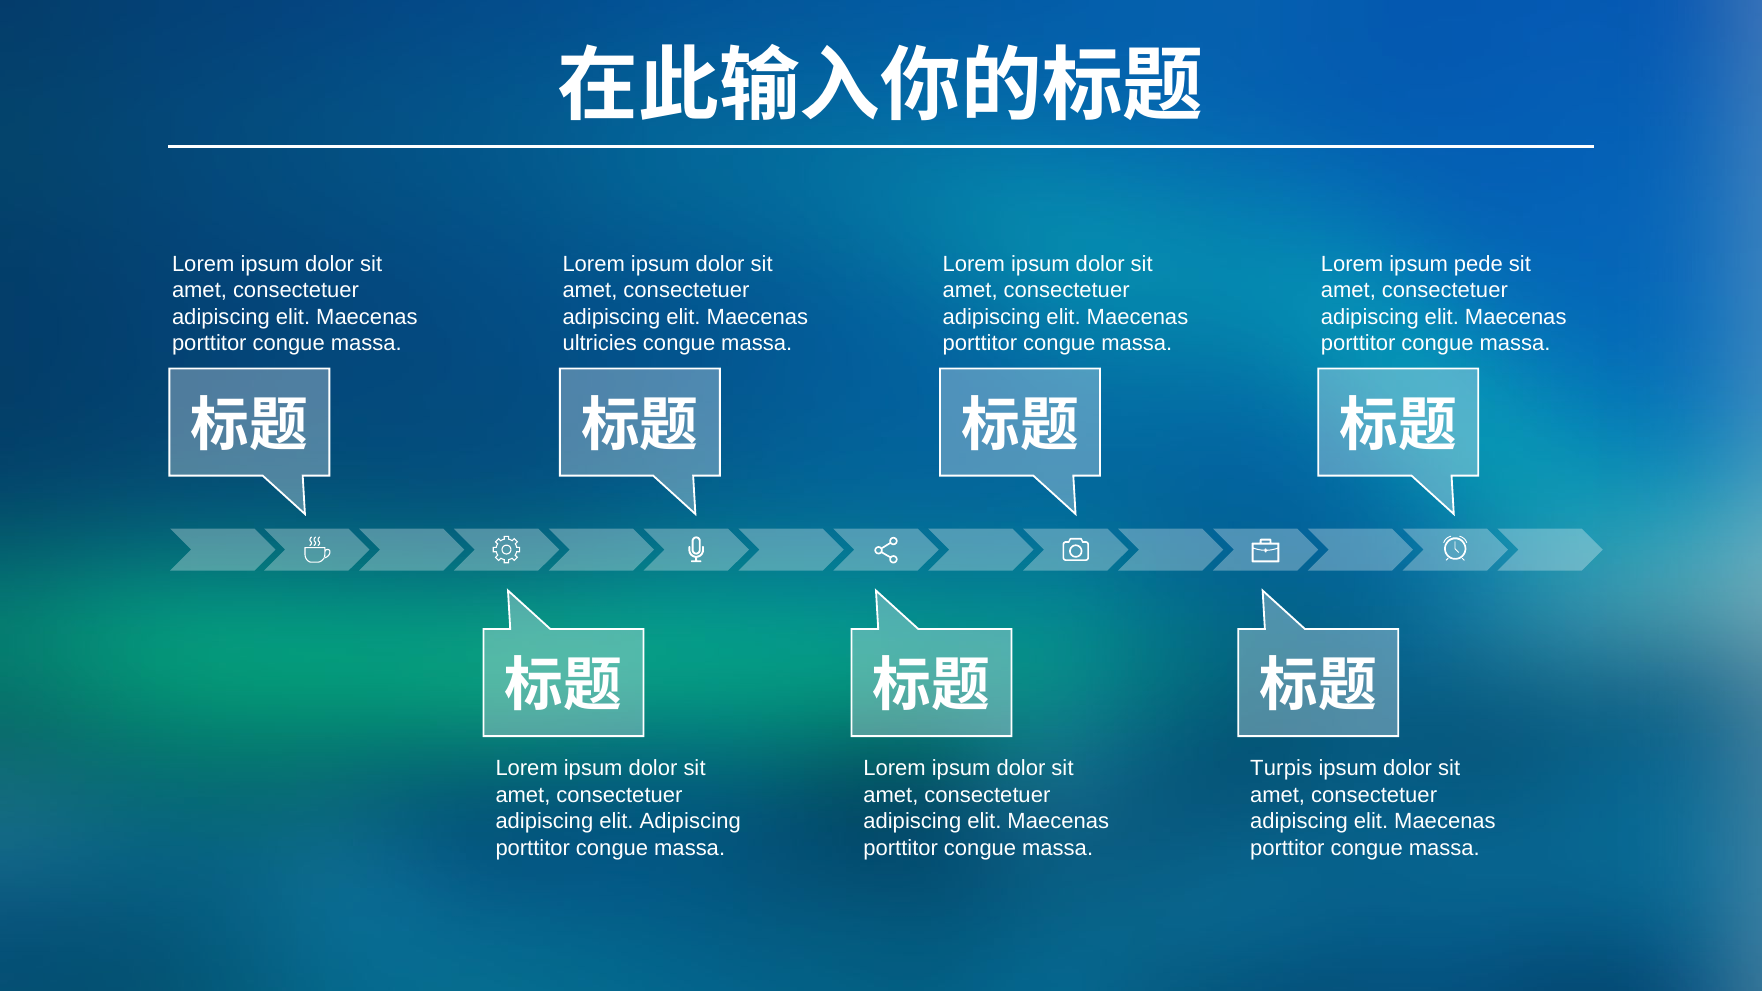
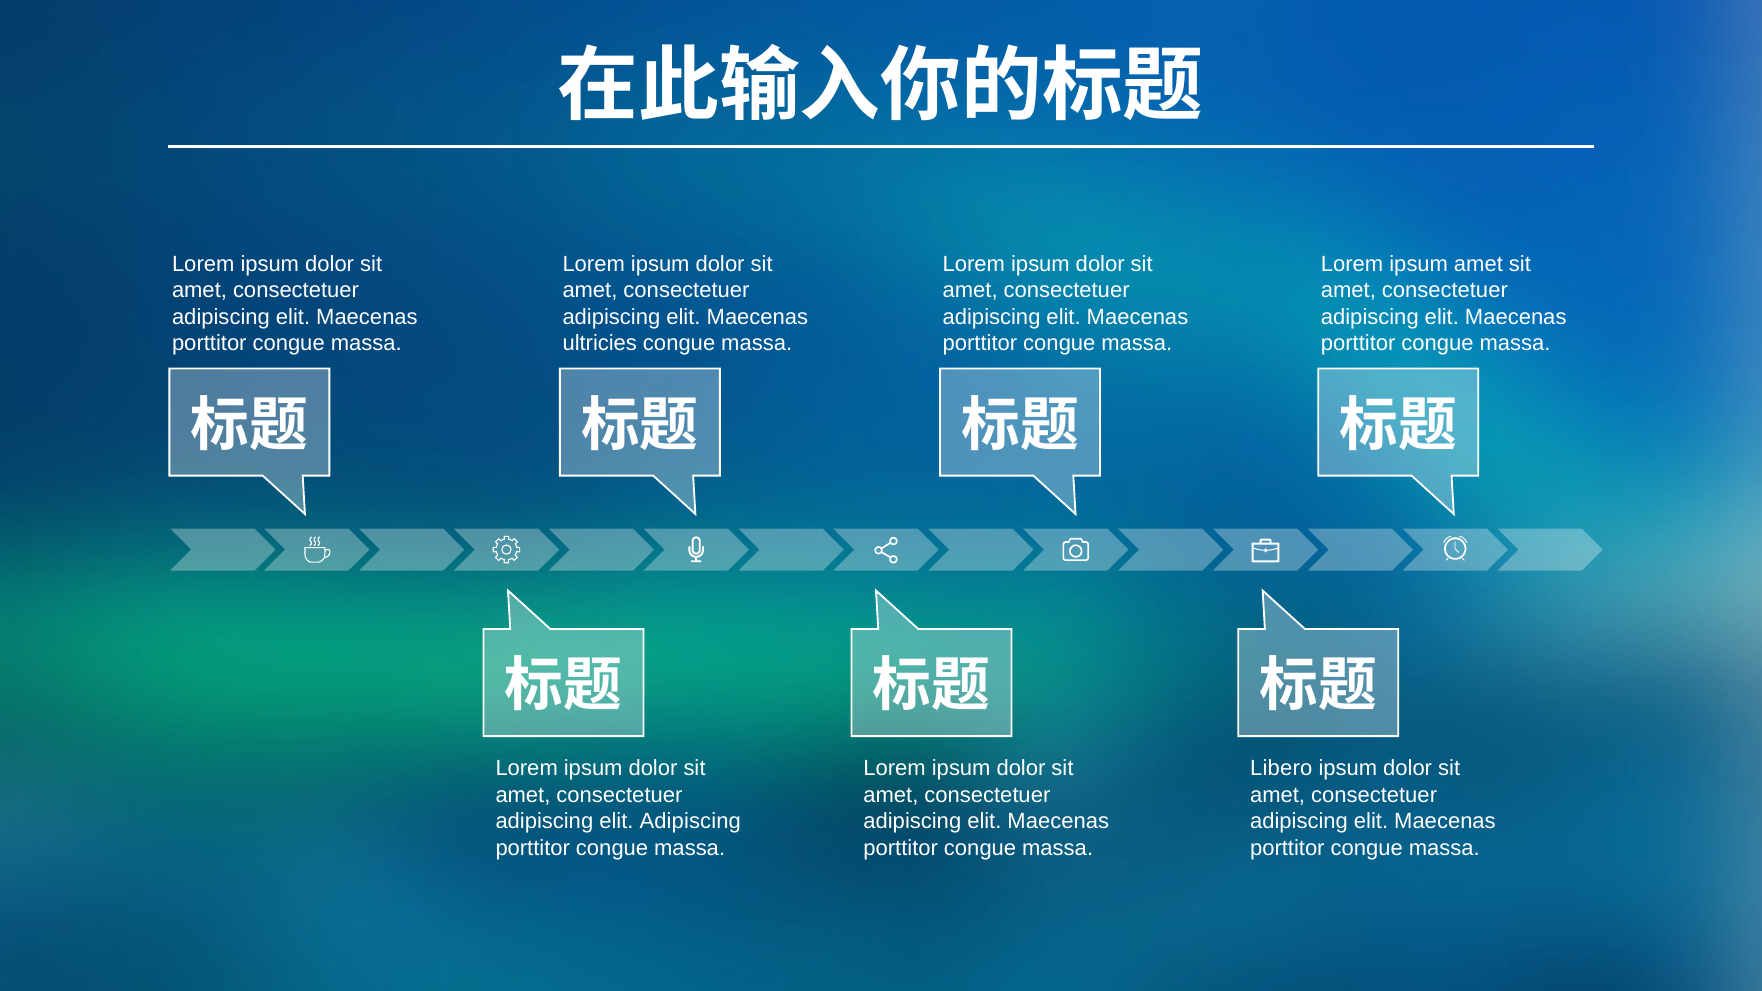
ipsum pede: pede -> amet (1478, 264)
Turpis: Turpis -> Libero (1281, 769)
